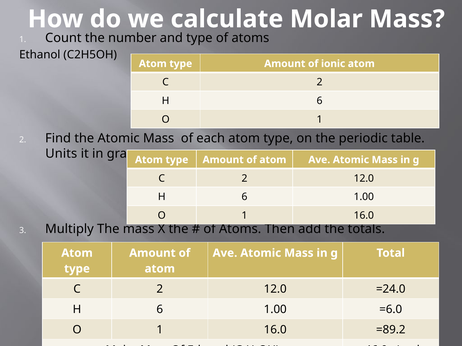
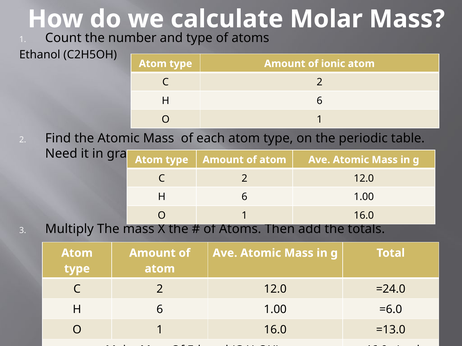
Units: Units -> Need (61, 154)
=89.2: =89.2 -> =13.0 (391, 330)
